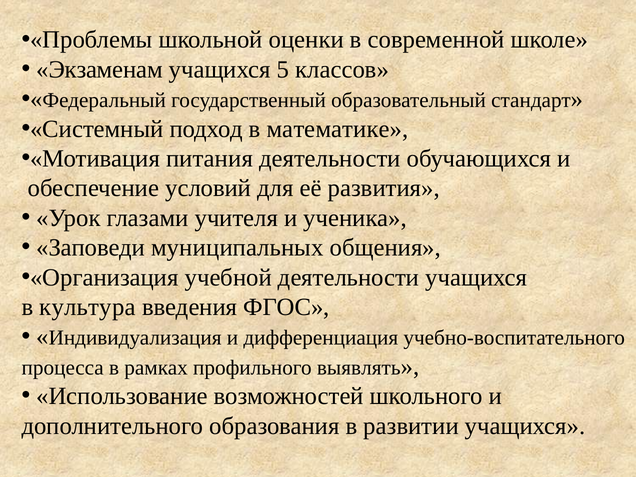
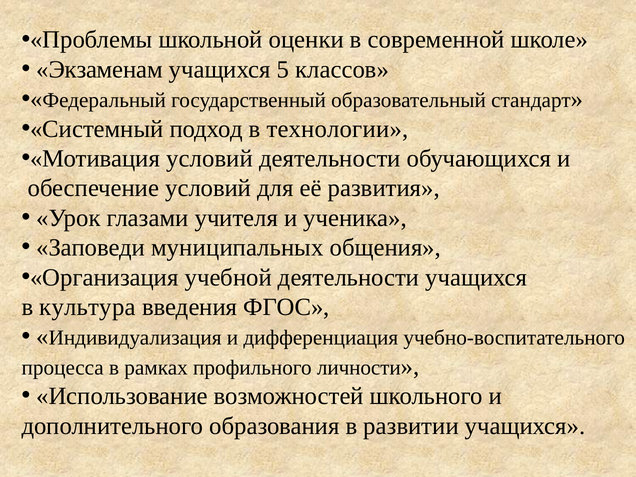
математике: математике -> технологии (338, 129)
питания: питания -> условий (210, 159)
выявлять: выявлять -> личности (359, 368)
